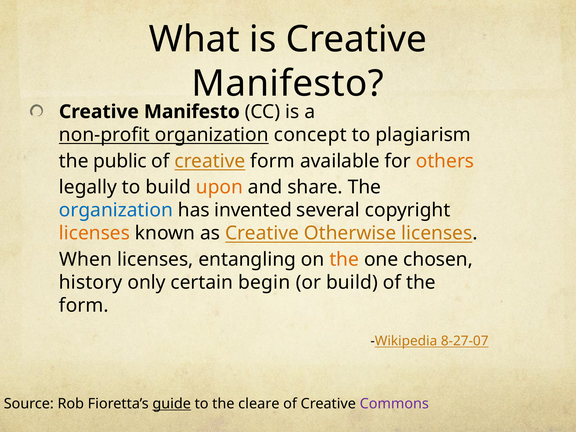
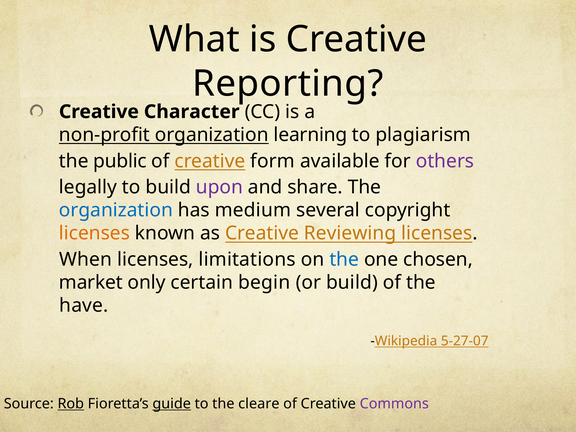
Manifesto: Manifesto -> Reporting (288, 84)
Manifesto: Manifesto -> Character (192, 112)
concept: concept -> learning (310, 135)
others colour: orange -> purple (445, 161)
upon colour: orange -> purple (219, 187)
invented: invented -> medium (253, 210)
Otherwise: Otherwise -> Reviewing (350, 233)
entangling: entangling -> limitations (247, 260)
the colour: orange -> blue (344, 260)
history: history -> market (91, 283)
form: form -> have (84, 306)
8-27-07: 8-27-07 -> 5-27-07 (465, 341)
Rob underline: none -> present (71, 404)
